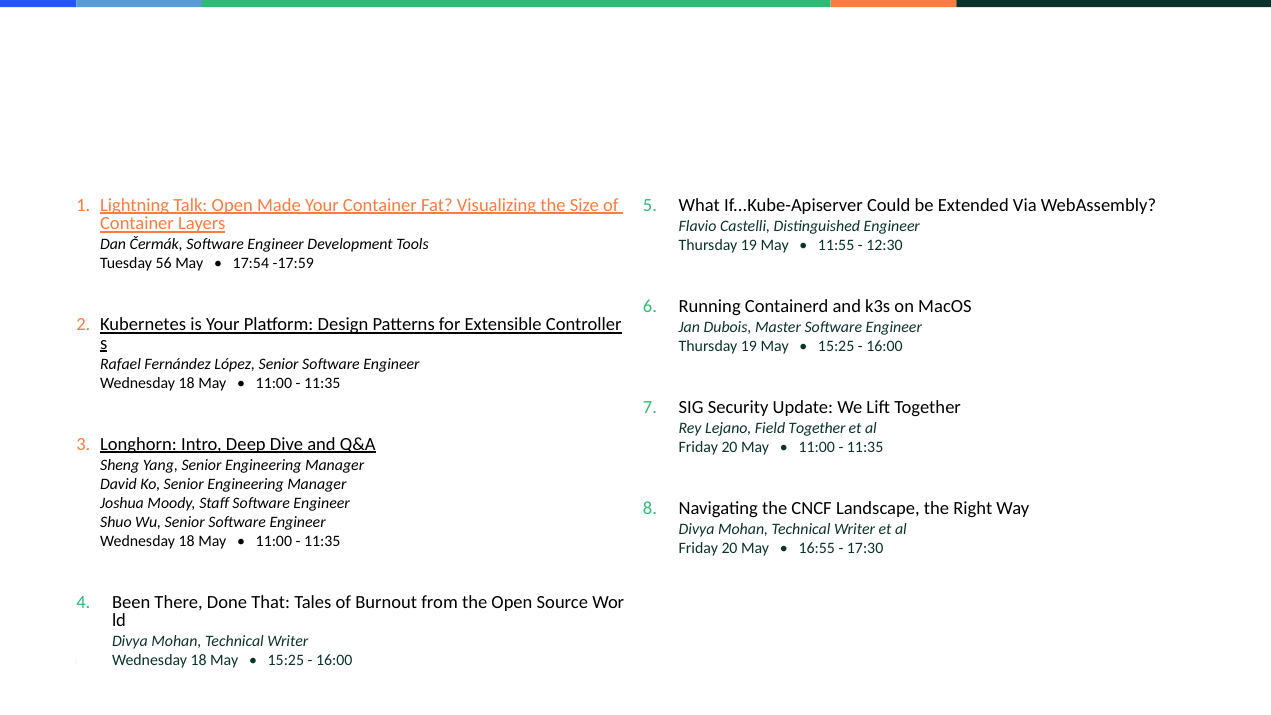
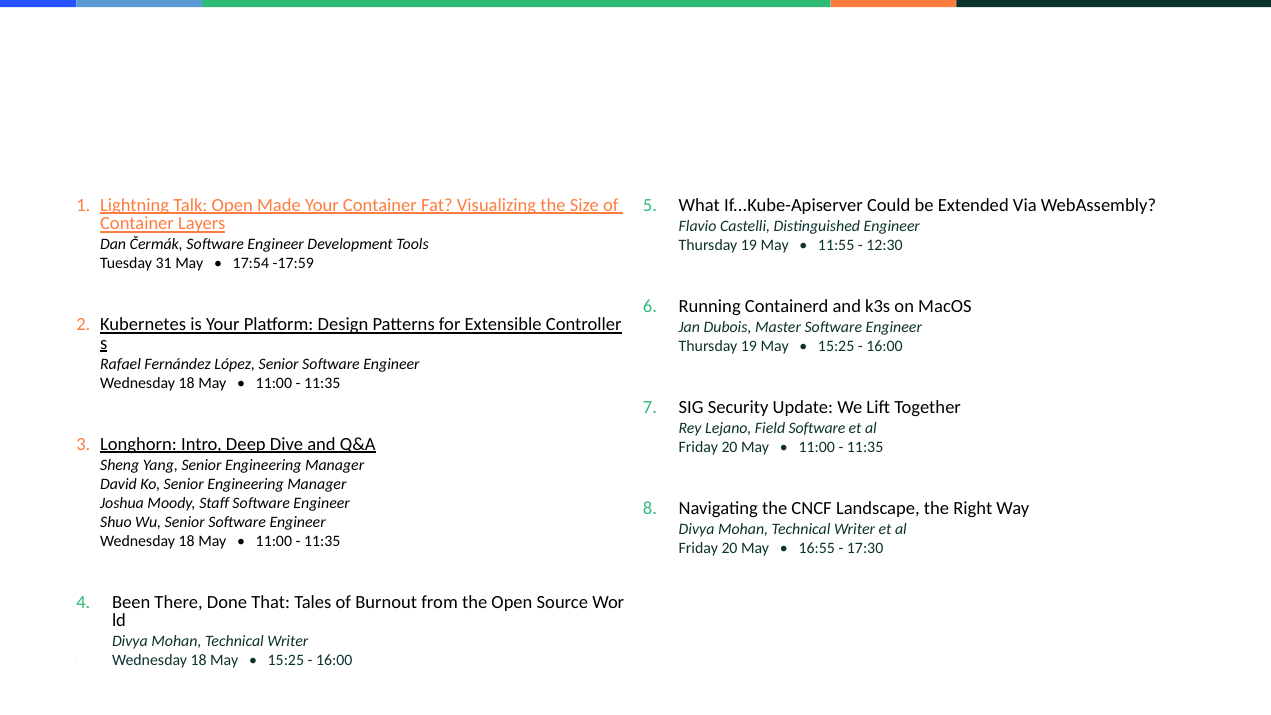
56: 56 -> 31 (164, 264)
Field Together: Together -> Software (817, 428)
